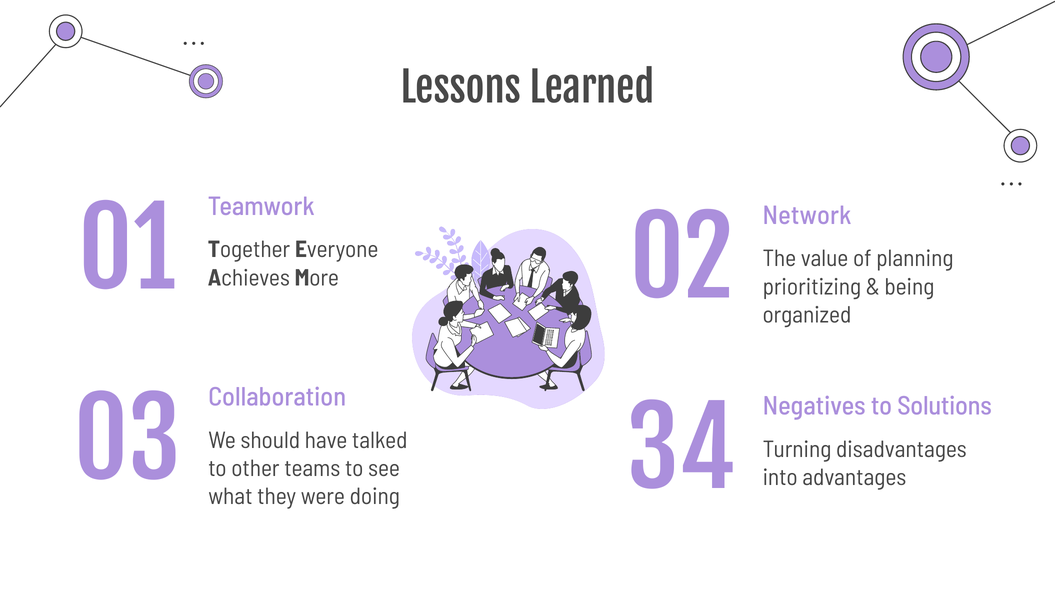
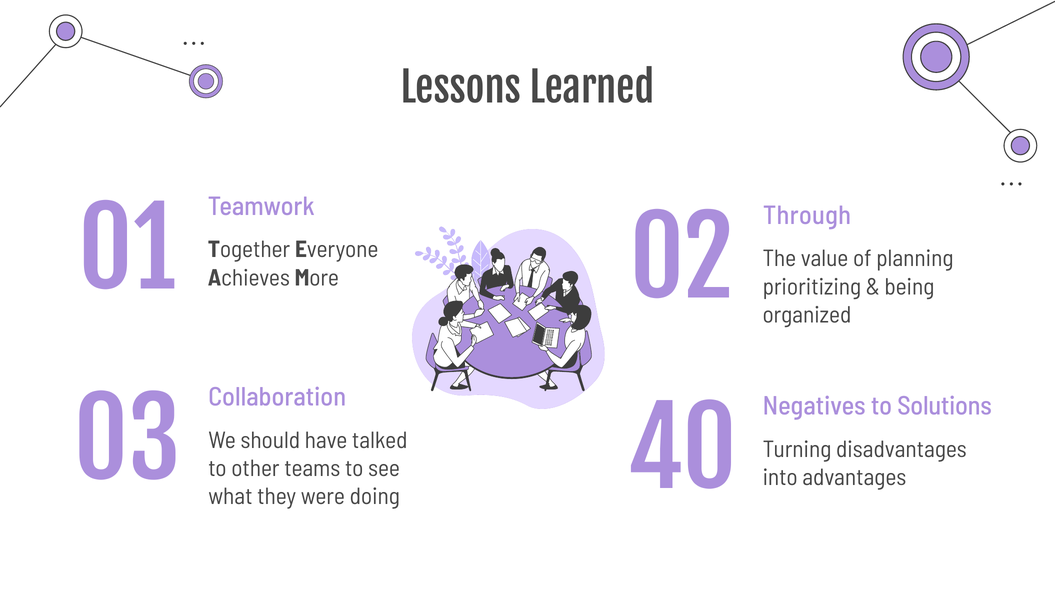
Network: Network -> Through (807, 216)
34: 34 -> 40 (682, 454)
